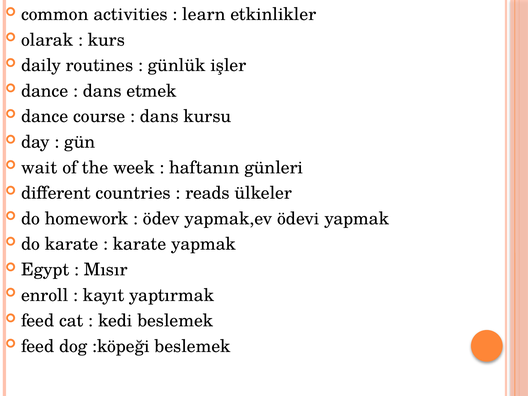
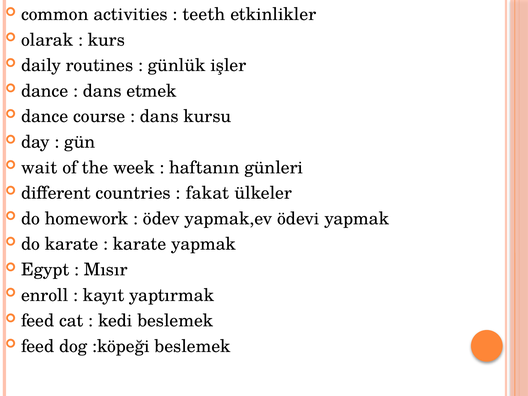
learn: learn -> teeth (204, 14)
reads: reads -> fakat (207, 193)
